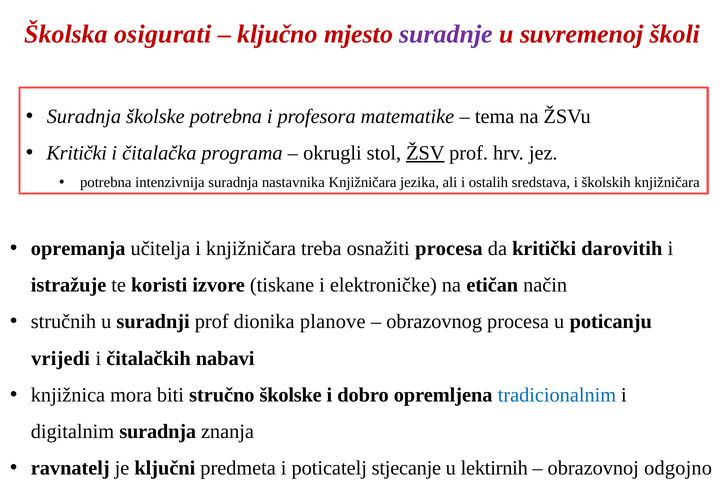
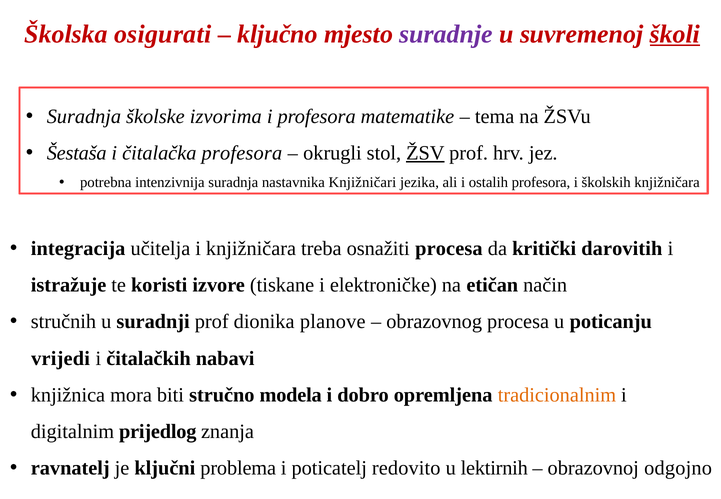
školi underline: none -> present (675, 34)
školske potrebna: potrebna -> izvorima (226, 117)
Kritički: Kritički -> Šestaša (77, 153)
čitalačka programa: programa -> profesora (242, 153)
nastavnika Knjižničara: Knjižničara -> Knjižničari (362, 183)
ostalih sredstava: sredstava -> profesora (541, 183)
opremanja: opremanja -> integracija (78, 249)
stručno školske: školske -> modela (291, 395)
tradicionalnim colour: blue -> orange (557, 395)
digitalnim suradnja: suradnja -> prijedlog (158, 432)
predmeta: predmeta -> problema (238, 468)
stjecanje: stjecanje -> redovito (406, 468)
